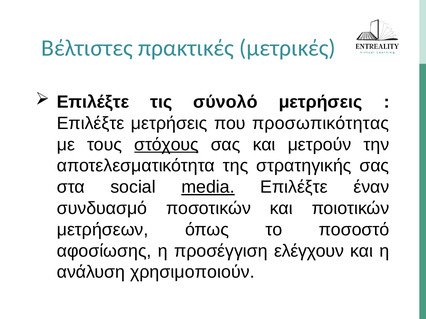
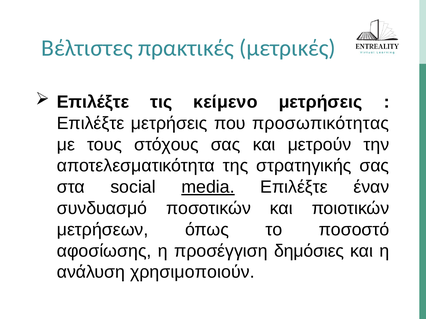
σύνολό: σύνολό -> κείμενο (225, 102)
στόχους underline: present -> none (166, 145)
ελέγχουν: ελέγχουν -> δημόσιες (309, 251)
